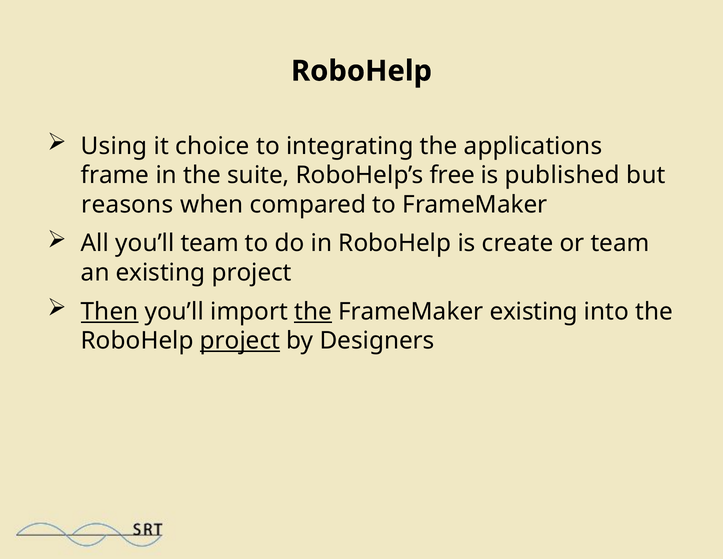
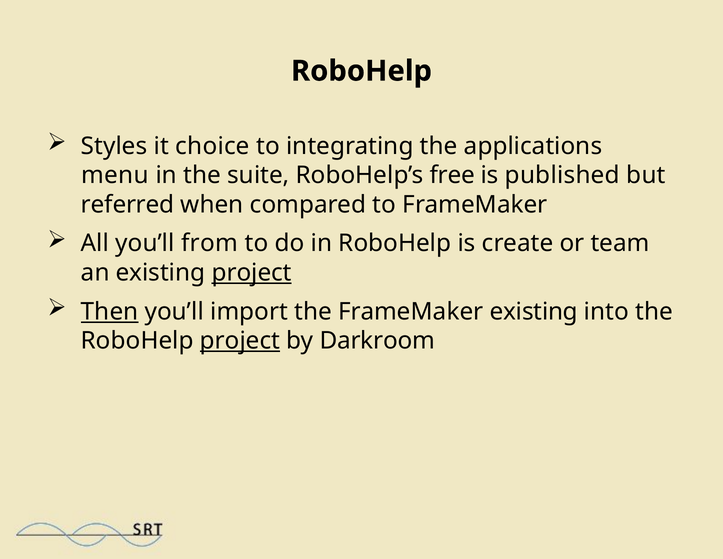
Using: Using -> Styles (114, 146)
frame: frame -> menu (115, 175)
reasons: reasons -> referred (128, 205)
you’ll team: team -> from (210, 244)
project underline: none -> present (252, 273)
the underline: present -> none (313, 312)
Designers: Designers -> Darkroom (377, 341)
